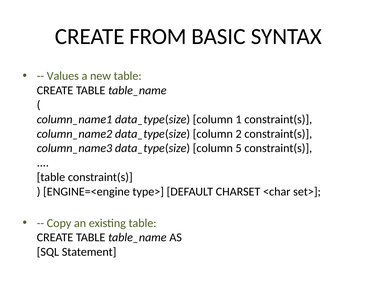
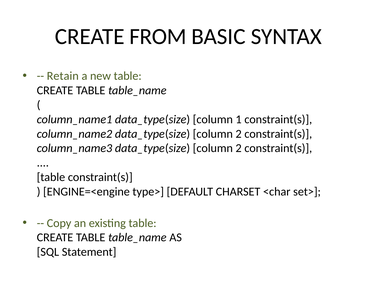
Values: Values -> Retain (63, 76)
column_name3 data_type(size column 5: 5 -> 2 (239, 148)
